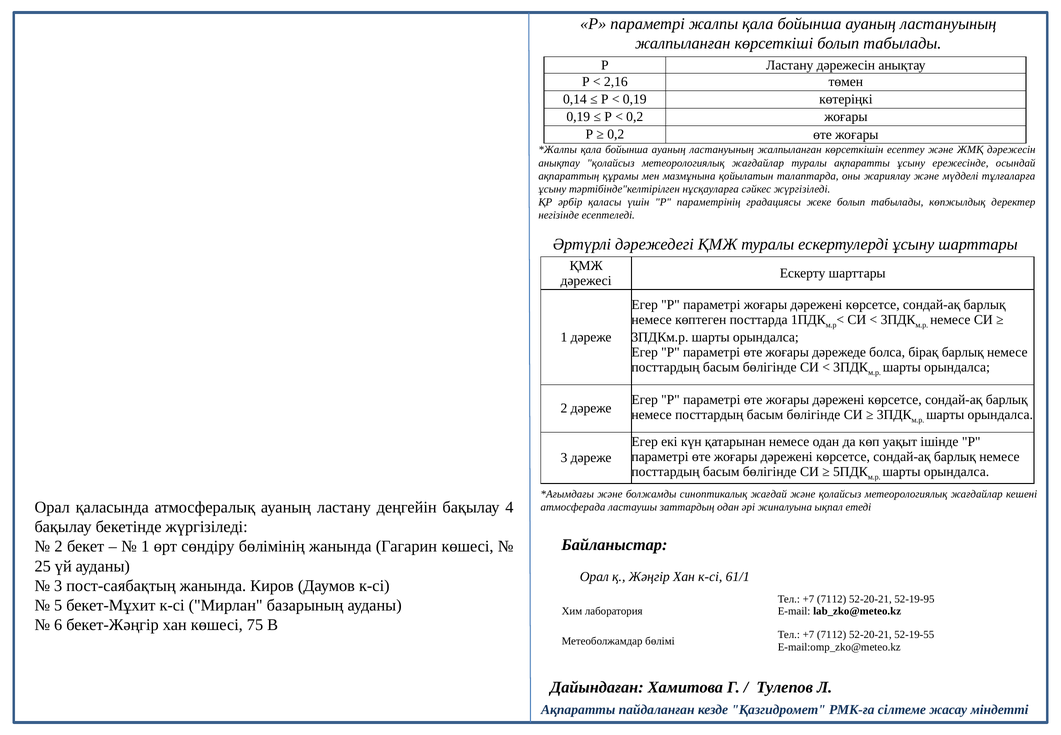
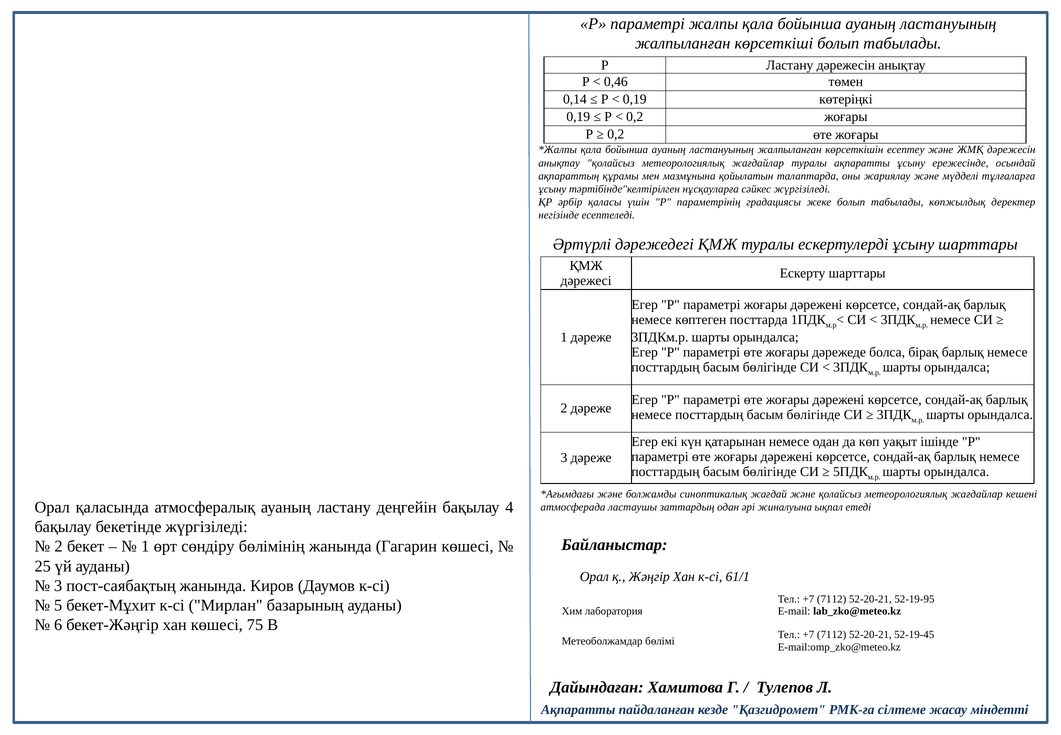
2,16: 2,16 -> 0,46 (616, 82)
52-19-55: 52-19-55 -> 52-19-45 (914, 634)
